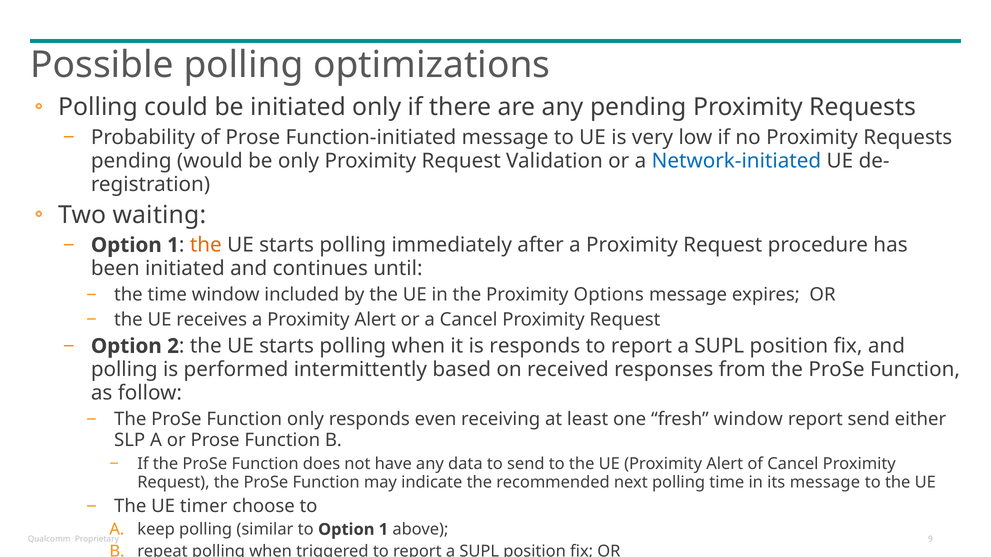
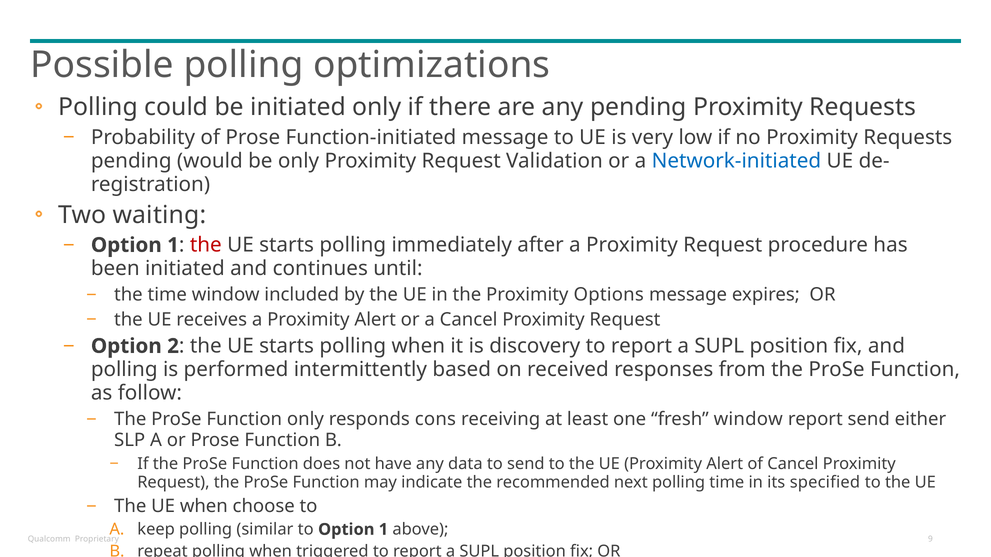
the colour: orange -> red (206, 245)
is responds: responds -> discovery (535, 346)
even: even -> cons (435, 420)
its message: message -> specified (825, 483)
UE timer: timer -> when (204, 507)
